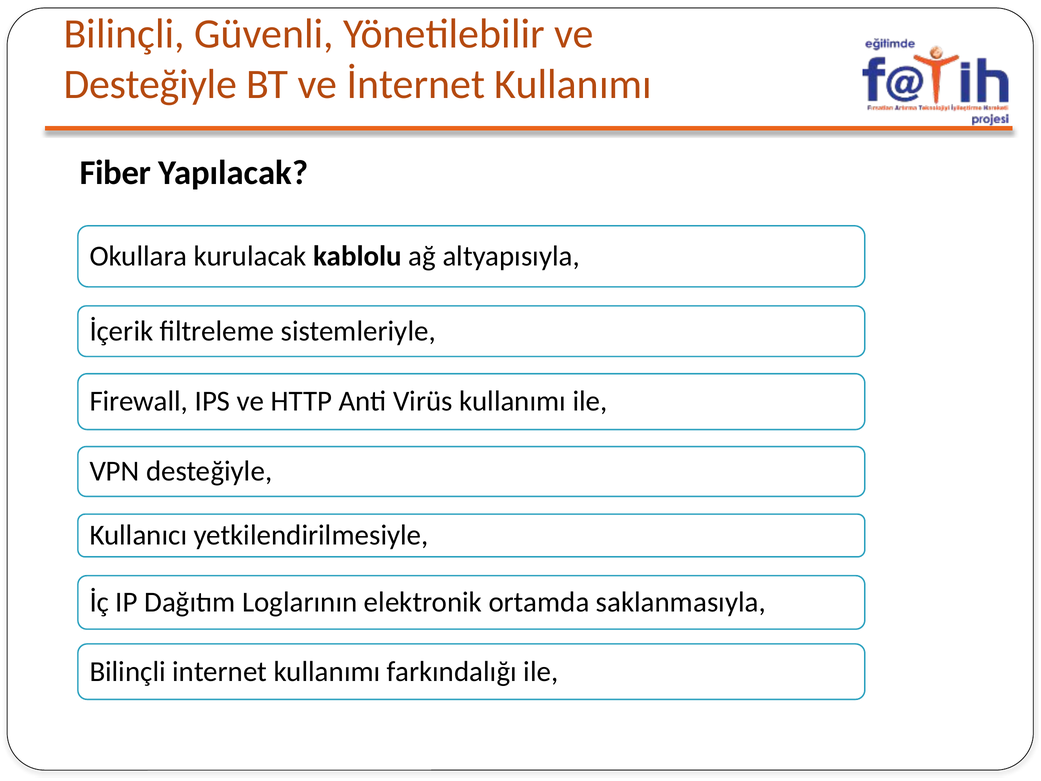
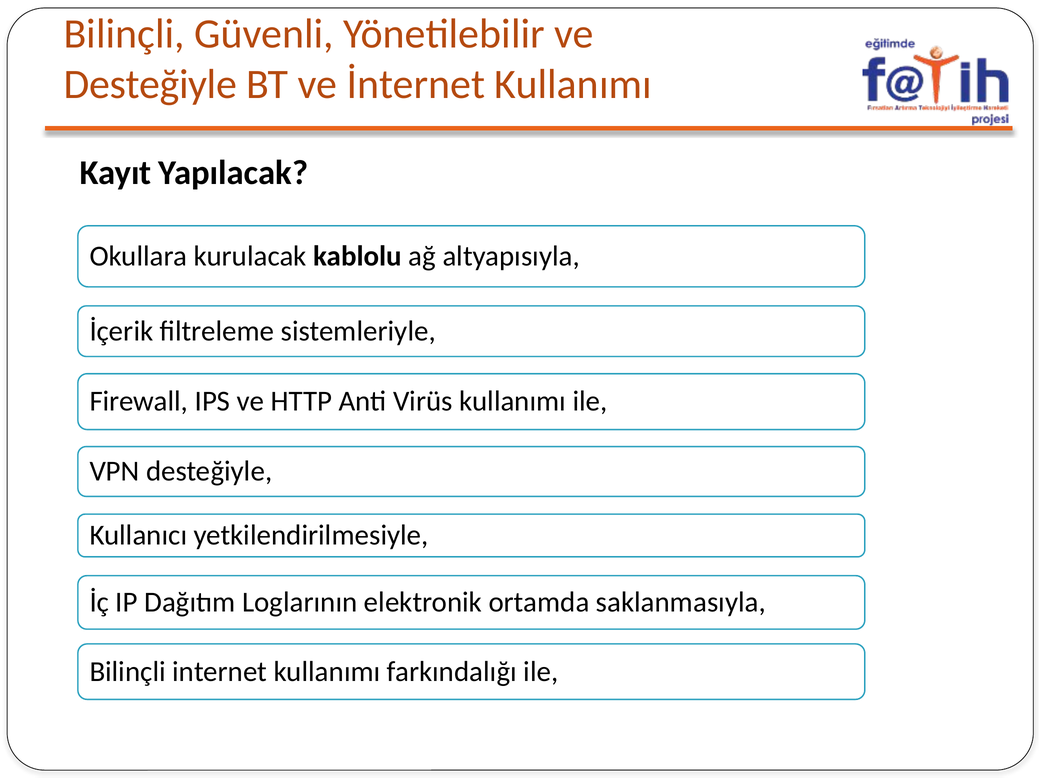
Fiber: Fiber -> Kayıt (115, 173)
